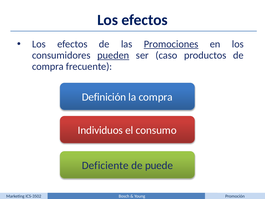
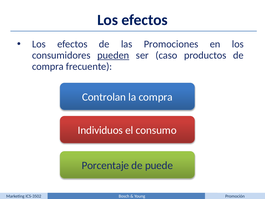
Promociones underline: present -> none (171, 44)
Definición: Definición -> Controlan (104, 97)
Deficiente: Deficiente -> Porcentaje (105, 165)
